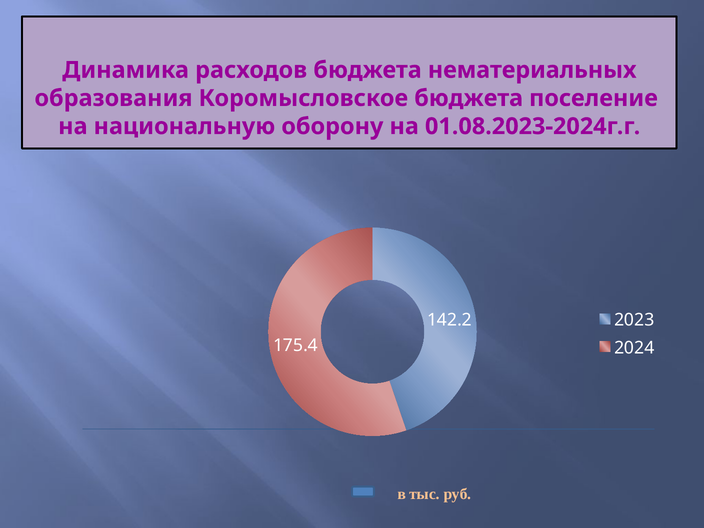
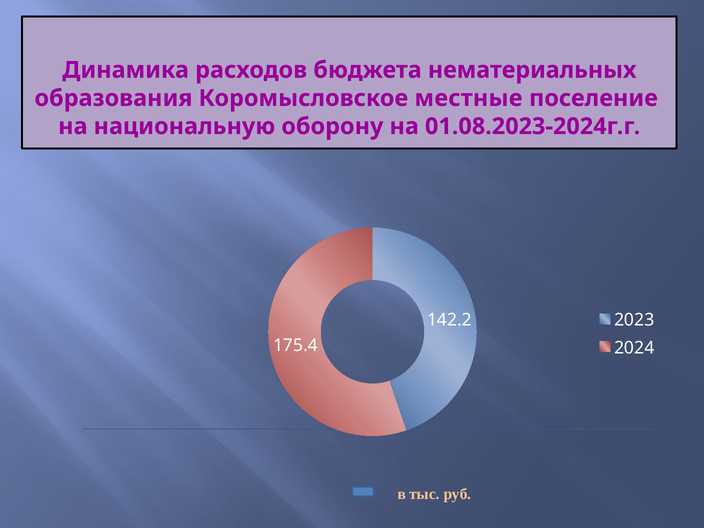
Коромысловское бюджета: бюджета -> местные (468, 98)
